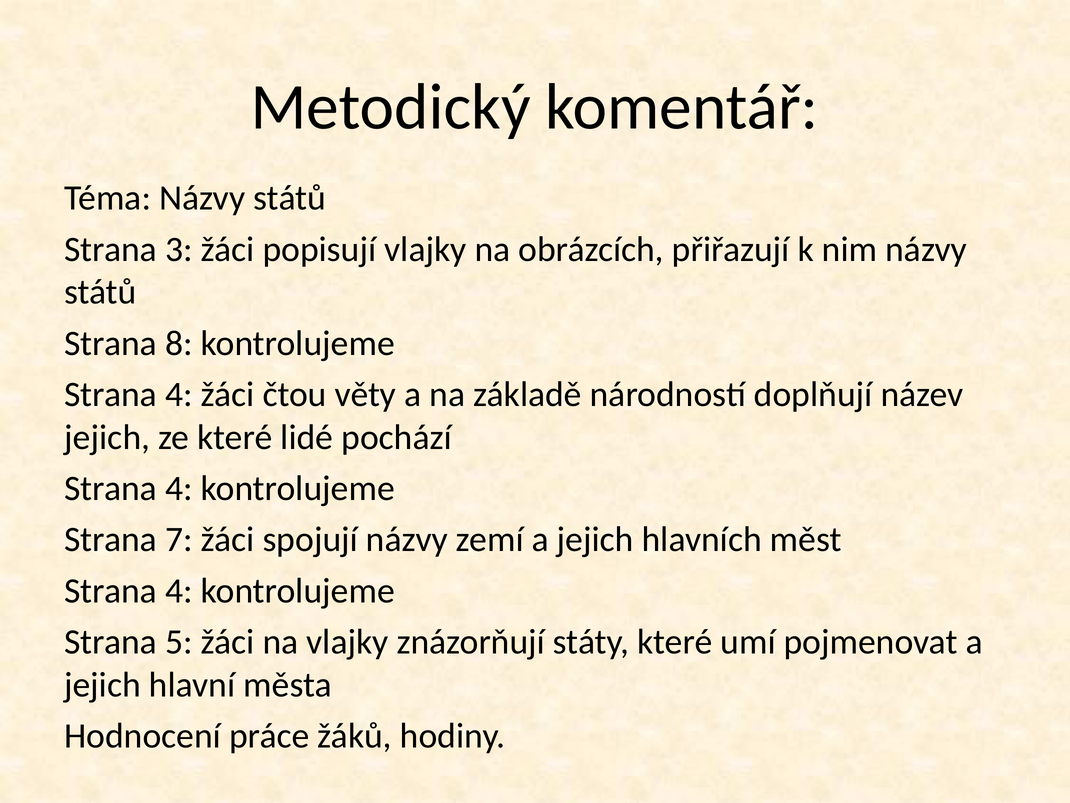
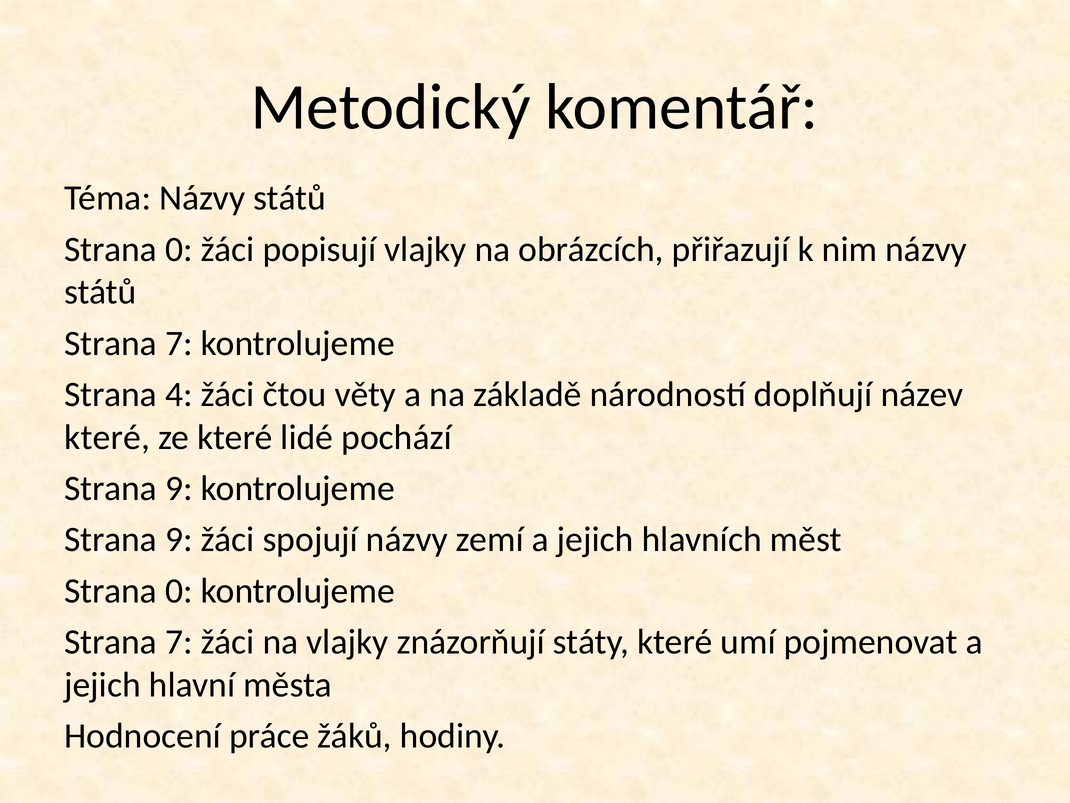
3: 3 -> 0 (179, 249)
8: 8 -> 7 (179, 343)
jejich: jejich -> které (107, 437)
4: 4 -> 9 (179, 488)
7: 7 -> 9 (179, 539)
4: 4 -> 0 (179, 590)
5: 5 -> 7 (179, 642)
